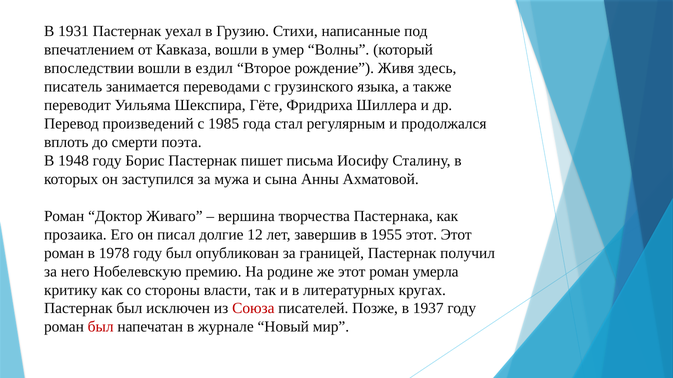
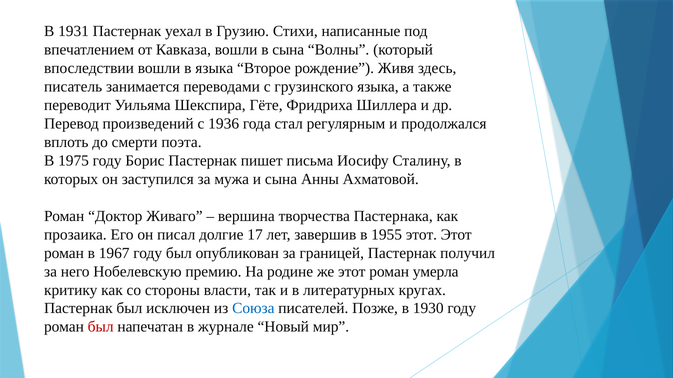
в умер: умер -> сына (288, 50)
в ездил: ездил -> языка (214, 68)
1985: 1985 -> 1936 (224, 124)
1948: 1948 -> 1975 (74, 161)
12: 12 -> 17 (255, 235)
1978: 1978 -> 1967 (114, 253)
Союза colour: red -> blue (253, 309)
1937: 1937 -> 1930 (428, 309)
